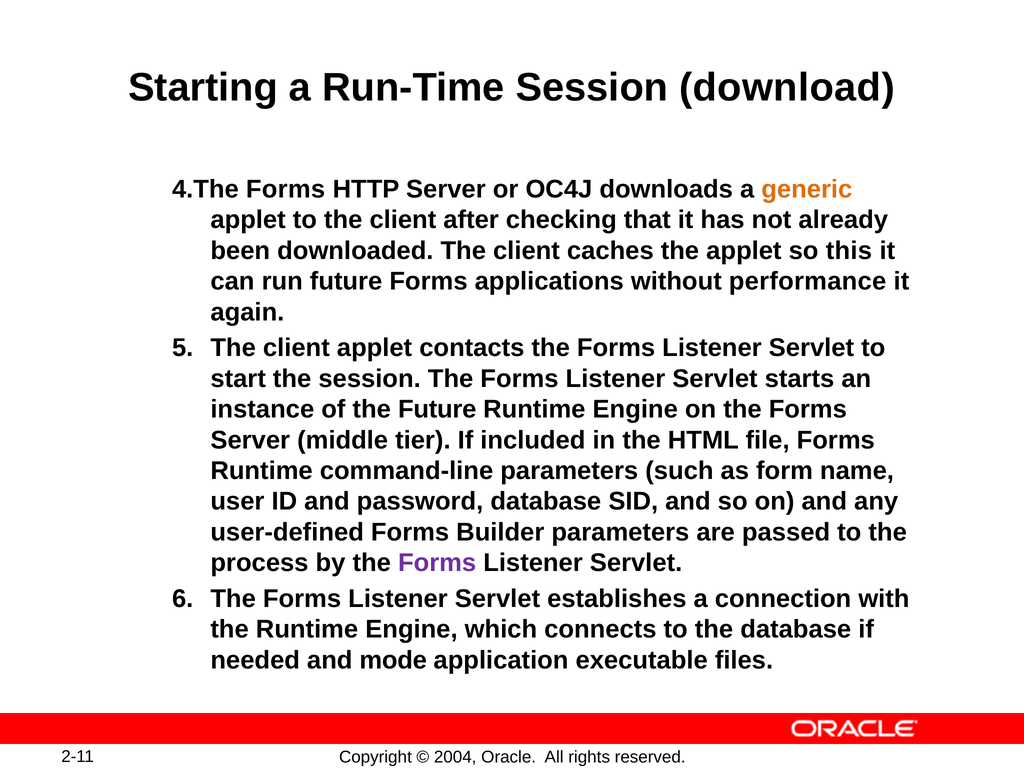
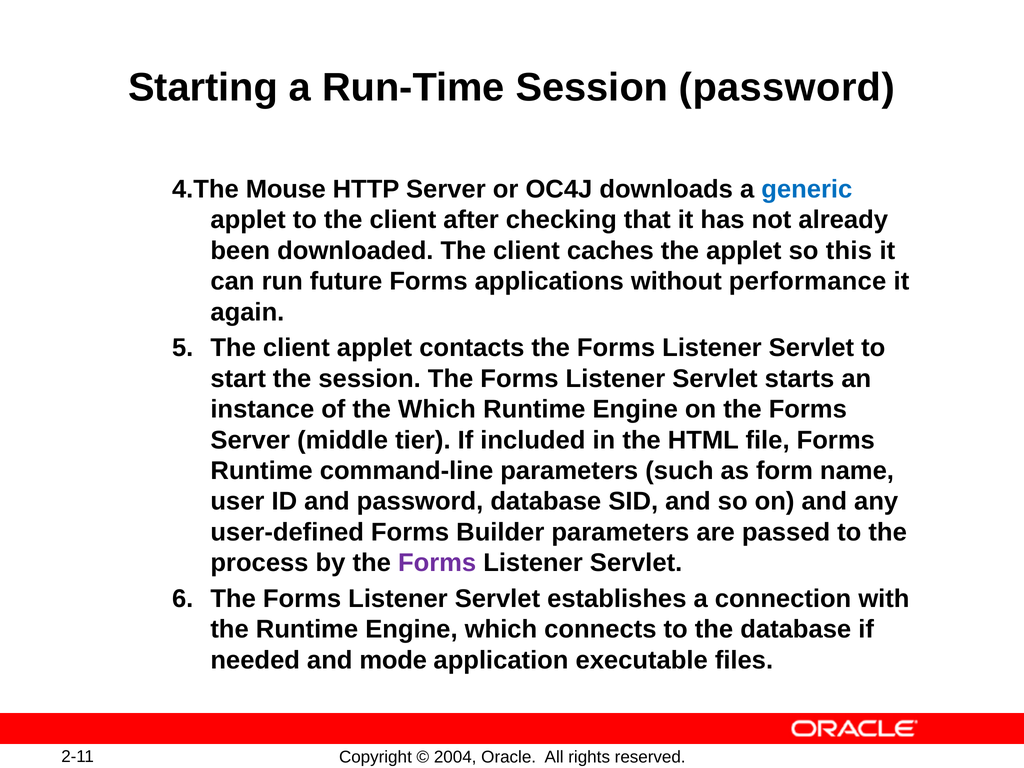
Session download: download -> password (787, 88)
4.The Forms: Forms -> Mouse (286, 189)
generic colour: orange -> blue (807, 189)
the Future: Future -> Which (437, 409)
